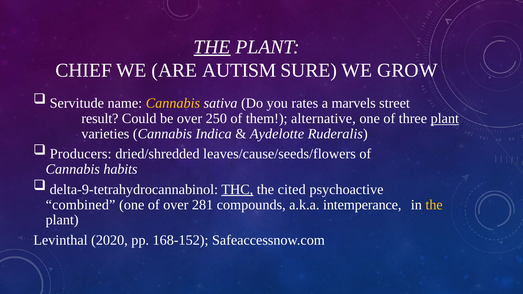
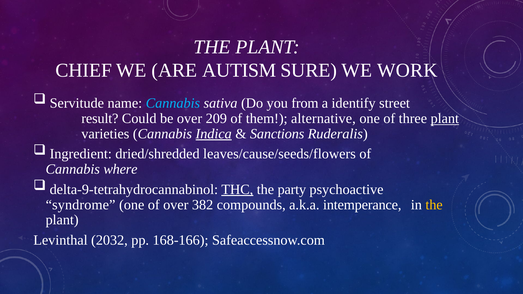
THE underline: present -> none (212, 47)
GROW: GROW -> WORK (407, 71)
Cannabis colour: yellow -> light blue (173, 103)
rates: rates -> from (305, 103)
marvels: marvels -> identify (354, 103)
250: 250 -> 209 (216, 119)
Indica underline: none -> present (214, 134)
Aydelotte: Aydelotte -> Sanctions (277, 134)
Producers: Producers -> Ingredient (81, 154)
habits: habits -> where (120, 169)
cited: cited -> party (292, 190)
combined: combined -> syndrome (81, 205)
281: 281 -> 382 (203, 205)
2020: 2020 -> 2032 (109, 240)
168-152: 168-152 -> 168-166 (181, 240)
